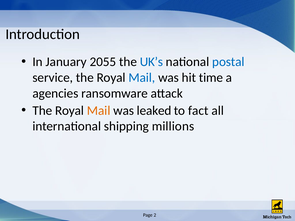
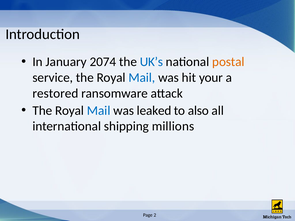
2055: 2055 -> 2074 (103, 62)
postal colour: blue -> orange (228, 62)
time: time -> your (211, 78)
agencies: agencies -> restored (55, 93)
Mail colour: orange -> blue (99, 111)
fact: fact -> also (198, 111)
